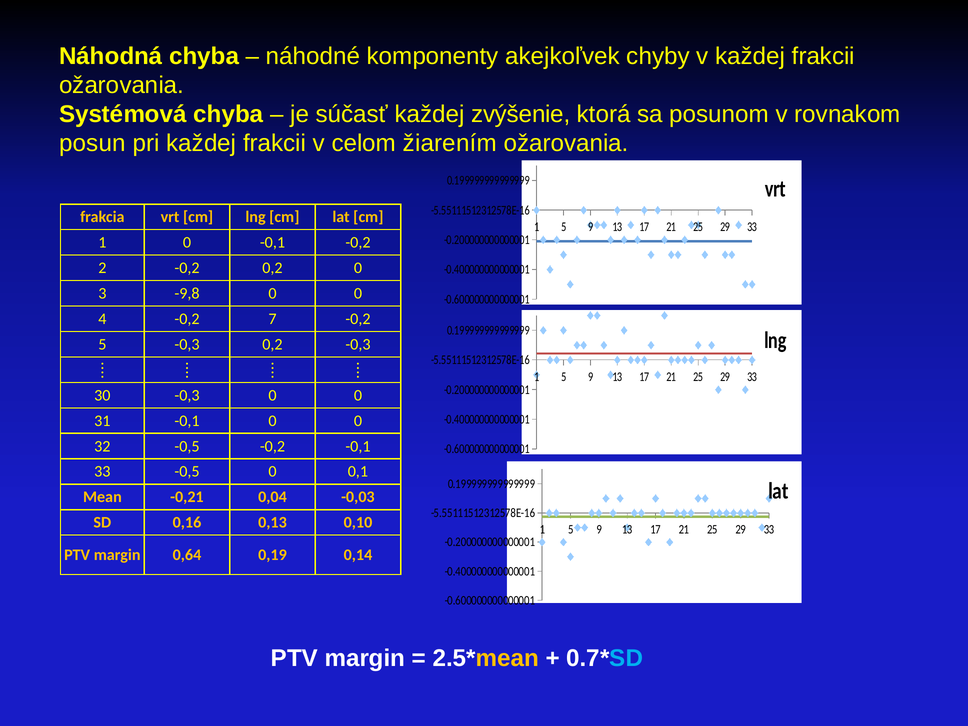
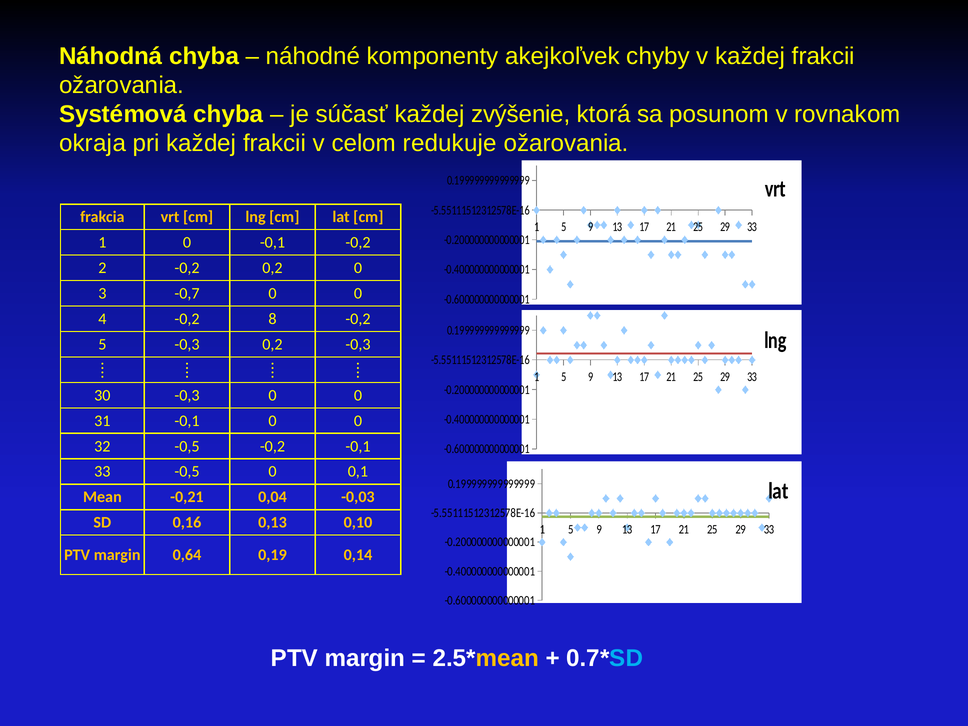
posun: posun -> okraja (92, 143)
žiarením: žiarením -> redukuje (450, 143)
-9,8: -9,8 -> -0,7 (187, 293)
7: 7 -> 8 (273, 319)
